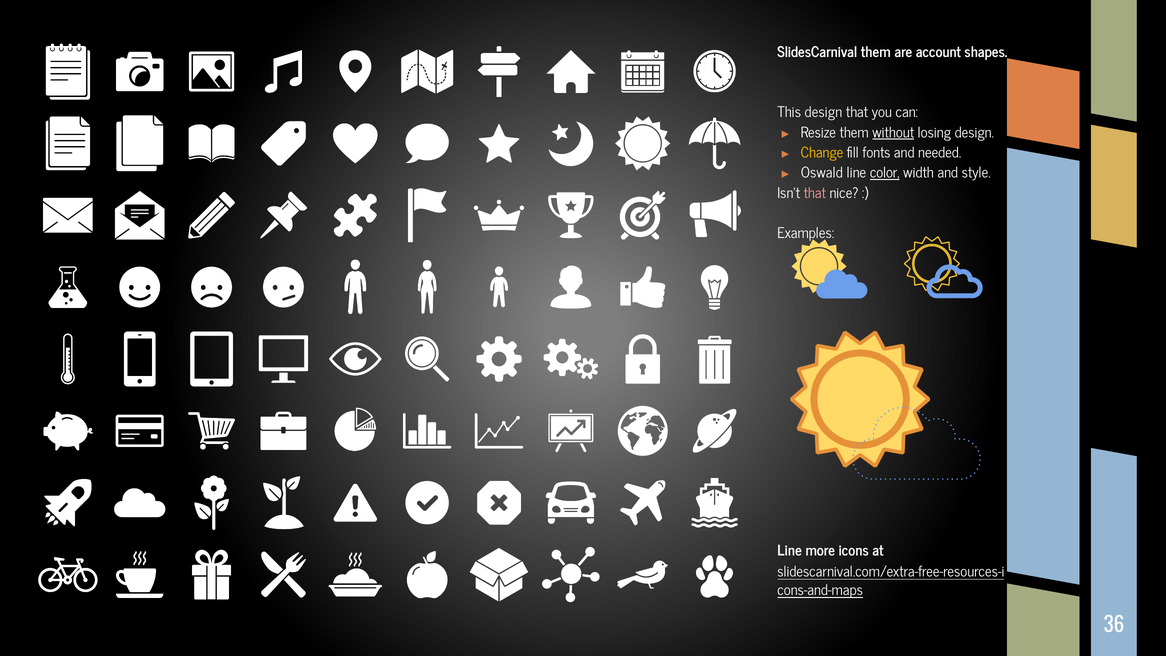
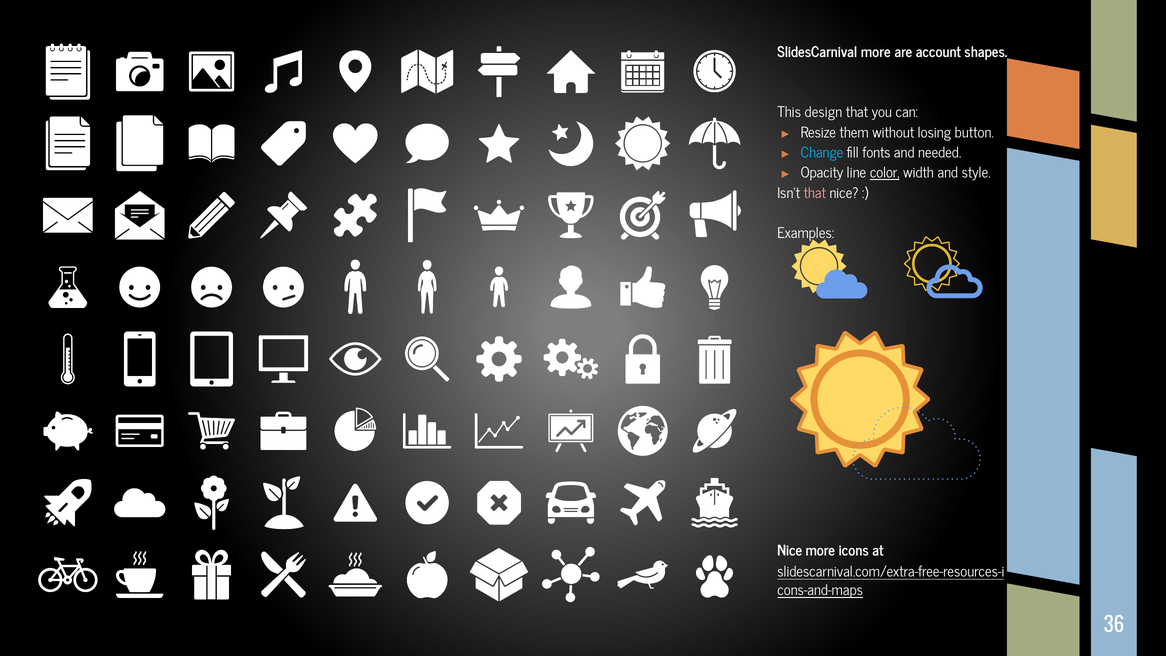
SlidesCarnival them: them -> more (876, 52)
without underline: present -> none (893, 133)
losing design: design -> button (974, 133)
Change colour: yellow -> light blue (822, 153)
Oswald: Oswald -> Opacity (822, 173)
Line: Line -> Nice (790, 551)
